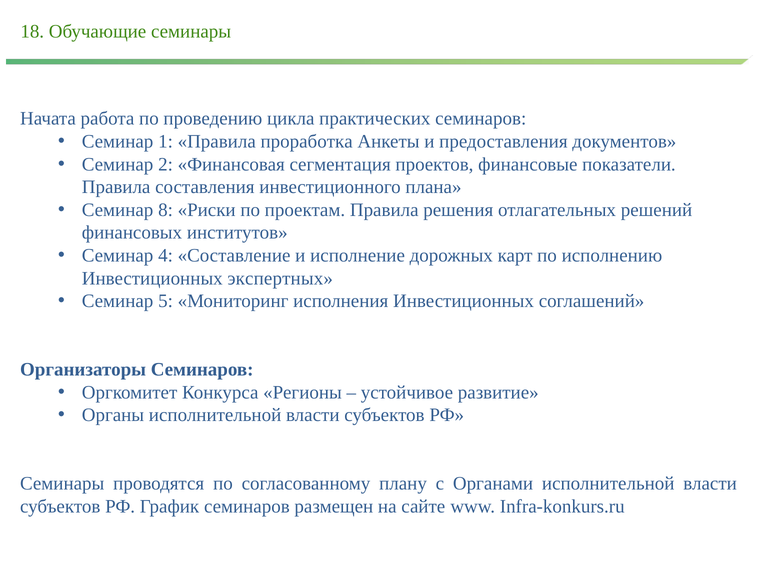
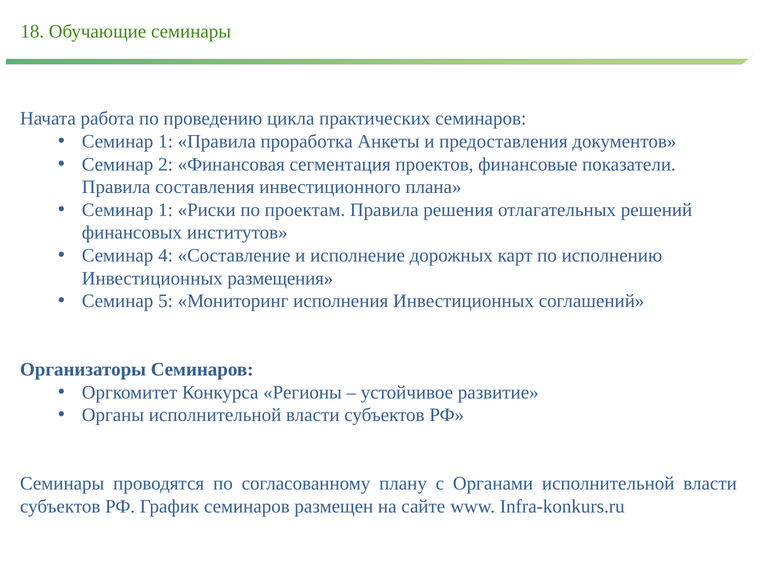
8: 8 -> 1 (166, 210)
экспертных: экспертных -> размещения (280, 278)
